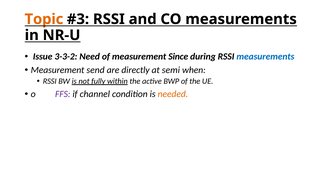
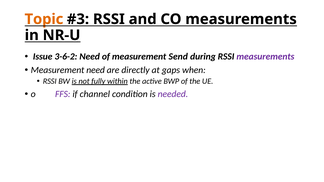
3-3-2: 3-3-2 -> 3-6-2 (66, 57)
Since: Since -> Send (178, 57)
measurements colour: blue -> purple (265, 57)
Measurement send: send -> need (96, 70)
semi: semi -> gaps (171, 70)
needed colour: orange -> purple (173, 94)
